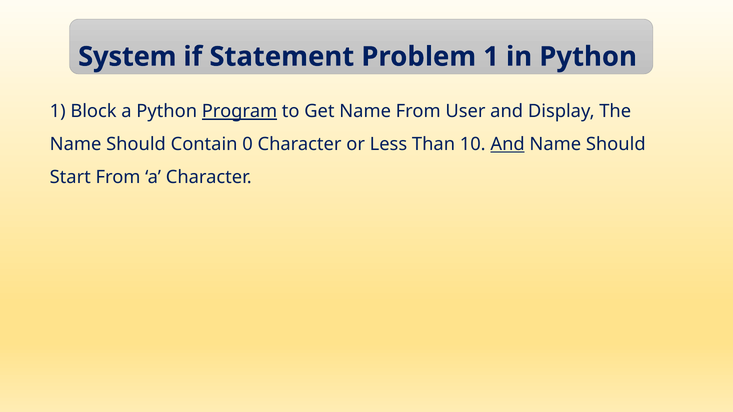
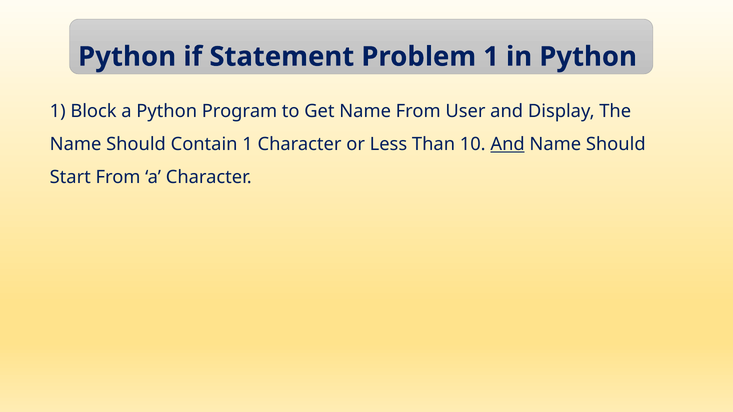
System: System -> Python (127, 57)
Program underline: present -> none (239, 111)
Contain 0: 0 -> 1 (248, 144)
